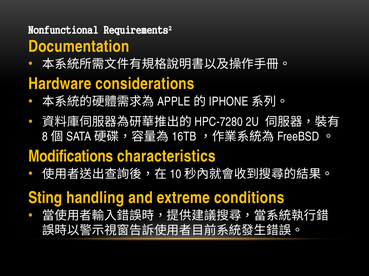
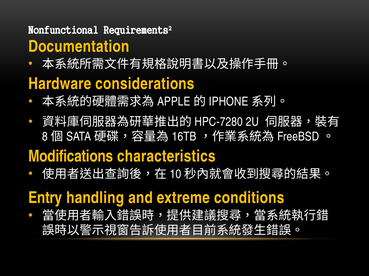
Sting: Sting -> Entry (45, 198)
